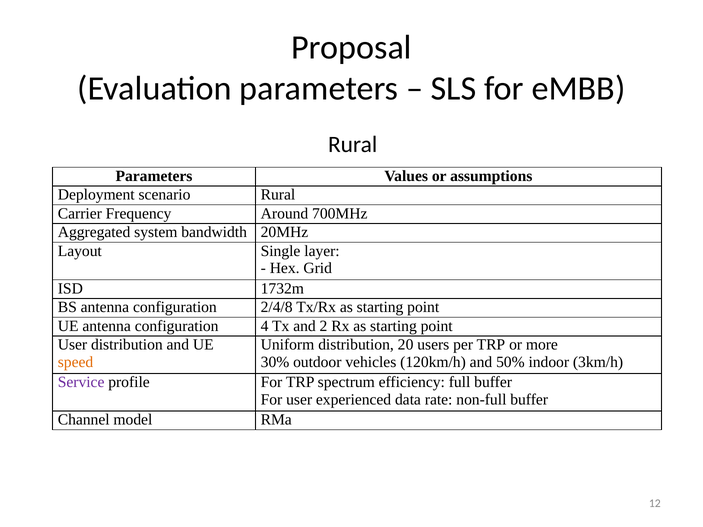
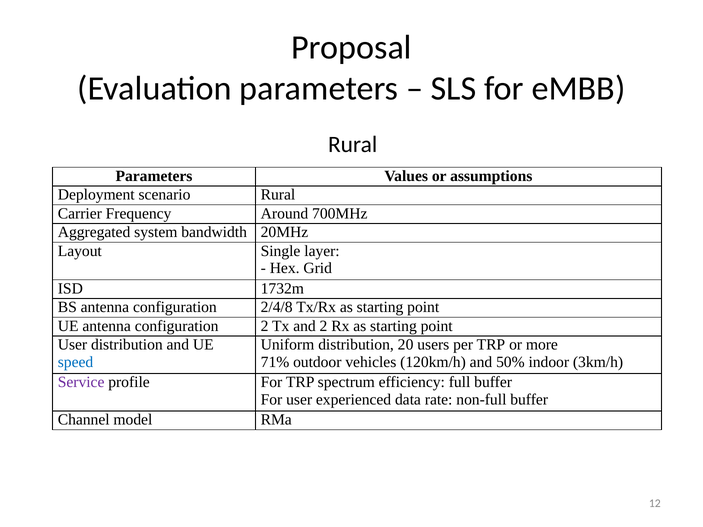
configuration 4: 4 -> 2 (265, 326)
speed colour: orange -> blue (76, 362)
30%: 30% -> 71% (275, 362)
